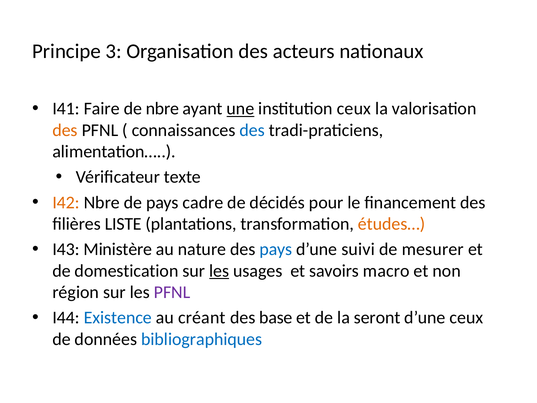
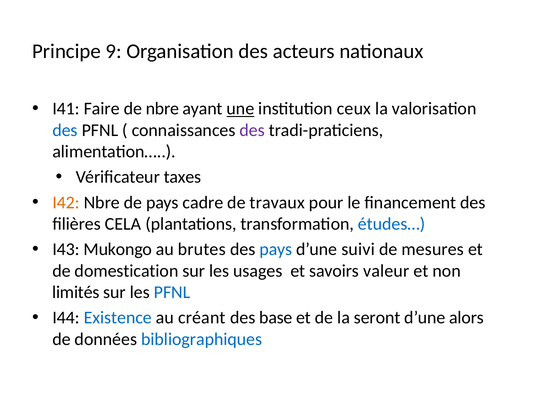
3: 3 -> 9 (114, 51)
des colour: orange -> blue (65, 130)
des colour: blue -> purple (252, 130)
texte: texte -> taxes (182, 177)
décidés: décidés -> travaux (277, 202)
LISTE: LISTE -> CELA (123, 224)
études… colour: orange -> blue (392, 224)
Ministère: Ministère -> Mukongo (118, 249)
nature: nature -> brutes (202, 249)
mesurer: mesurer -> mesures (433, 249)
les underline: present -> none (219, 271)
macro: macro -> valeur (386, 271)
région: région -> limités (76, 292)
PFNL colour: purple -> blue (172, 292)
d’une ceux: ceux -> alors (467, 317)
